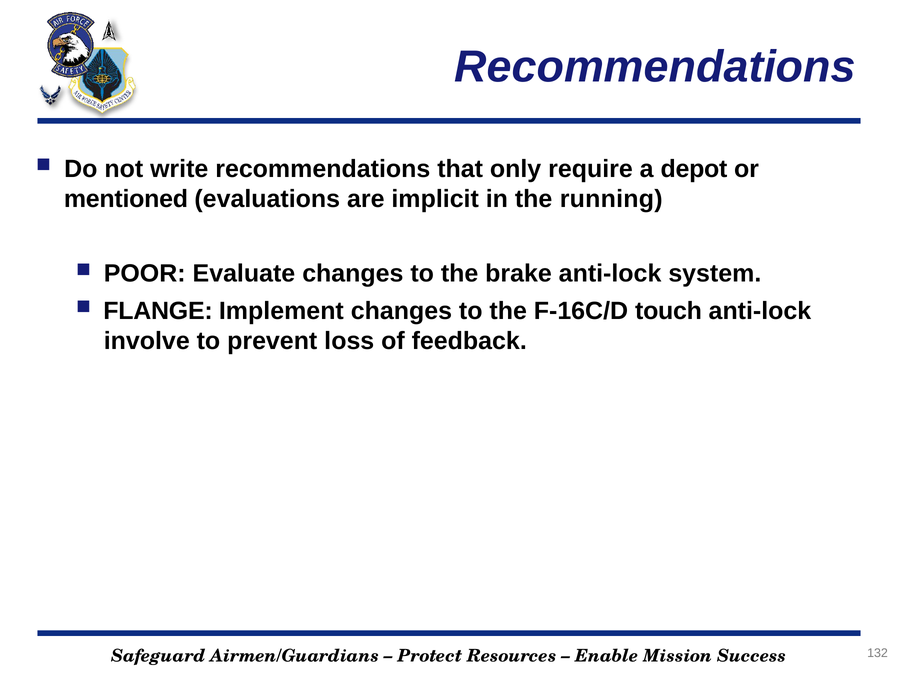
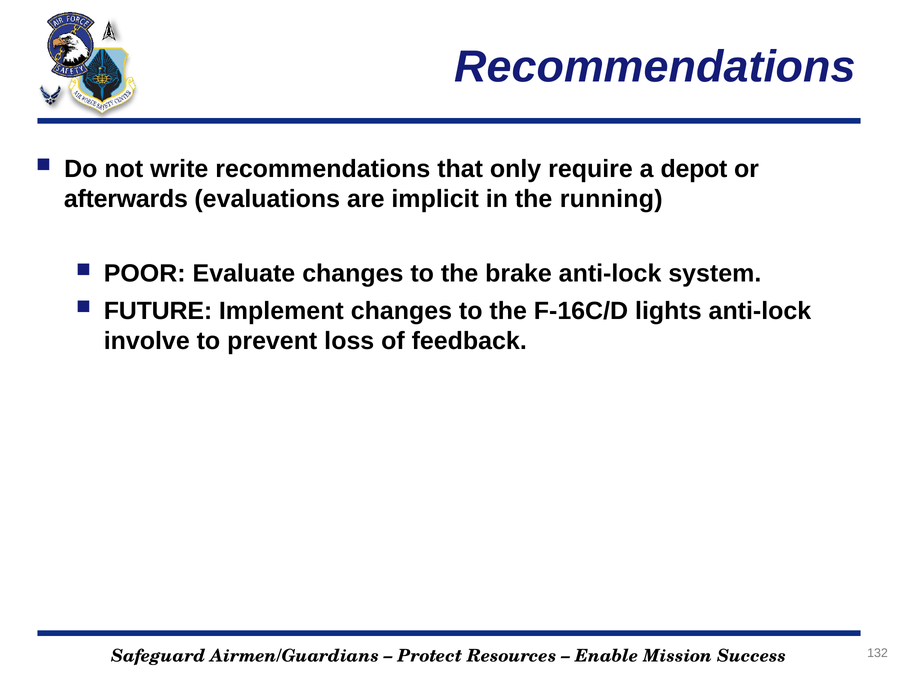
mentioned: mentioned -> afterwards (126, 199)
FLANGE: FLANGE -> FUTURE (158, 311)
touch: touch -> lights (668, 311)
